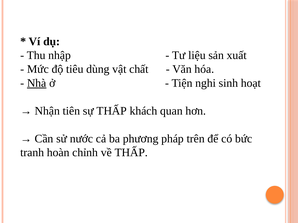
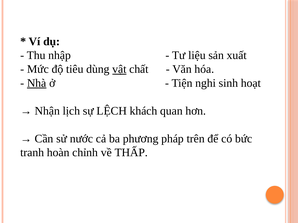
vật underline: none -> present (119, 69)
tiên: tiên -> lịch (71, 111)
sự THẤP: THẤP -> LỆCH (112, 111)
